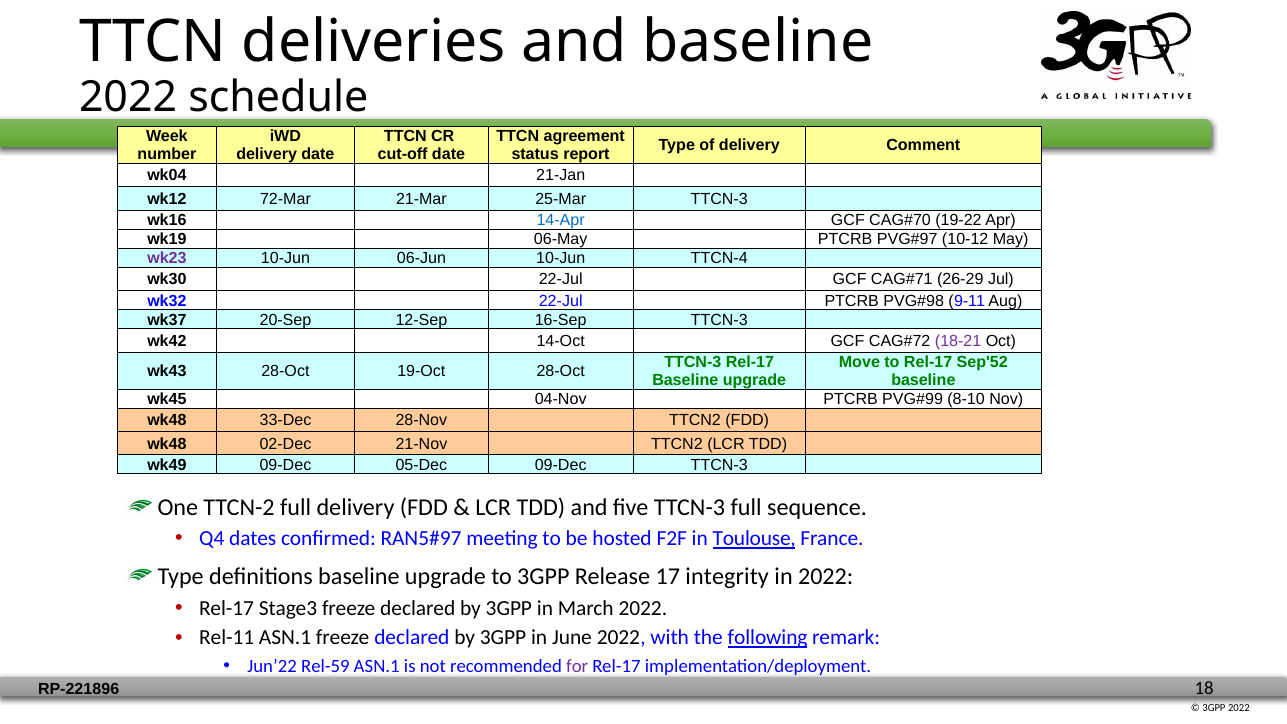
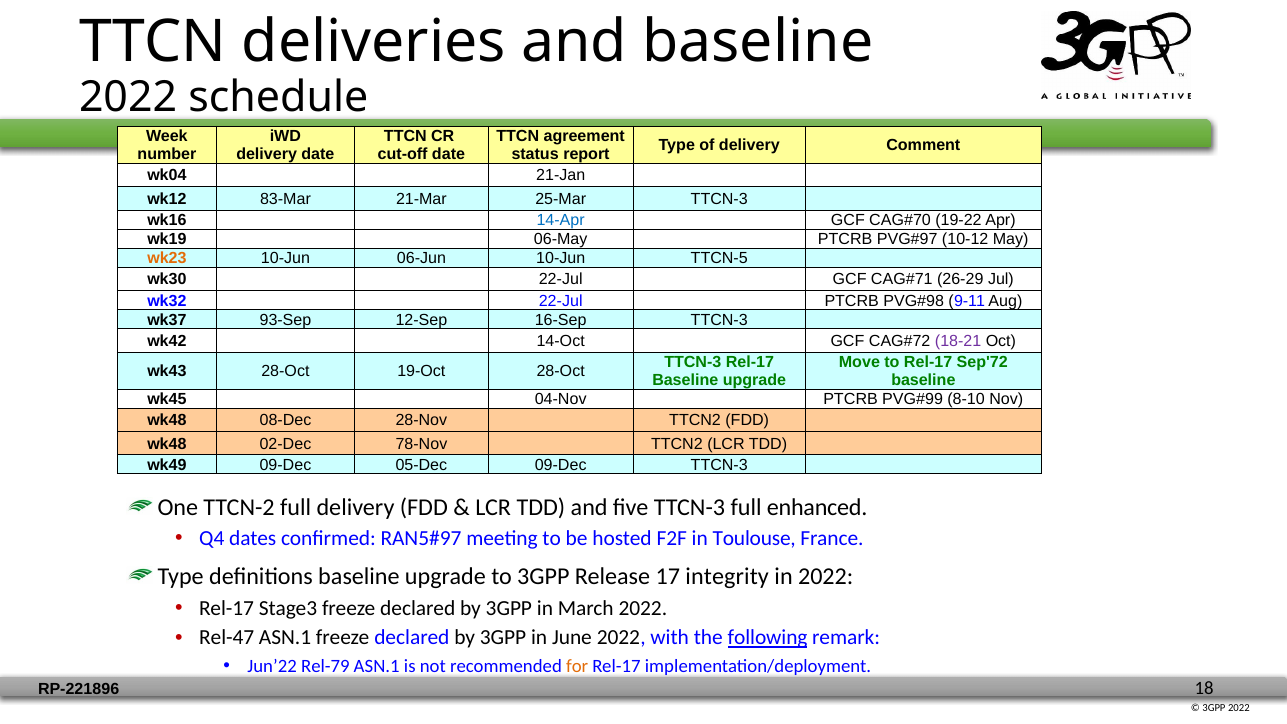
72-Mar: 72-Mar -> 83-Mar (285, 199)
wk23 colour: purple -> orange (167, 258)
TTCN-4: TTCN-4 -> TTCN-5 (719, 258)
20-Sep: 20-Sep -> 93-Sep (285, 320)
Sep'52: Sep'52 -> Sep'72 (982, 362)
33-Dec: 33-Dec -> 08-Dec (285, 420)
21-Nov: 21-Nov -> 78-Nov (421, 444)
sequence: sequence -> enhanced (817, 507)
Toulouse underline: present -> none (754, 539)
Rel-11: Rel-11 -> Rel-47 (227, 638)
Rel-59: Rel-59 -> Rel-79 (325, 666)
for colour: purple -> orange (577, 666)
